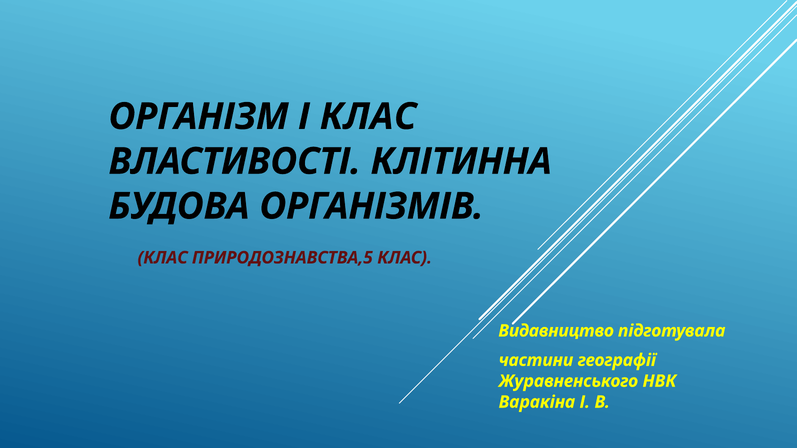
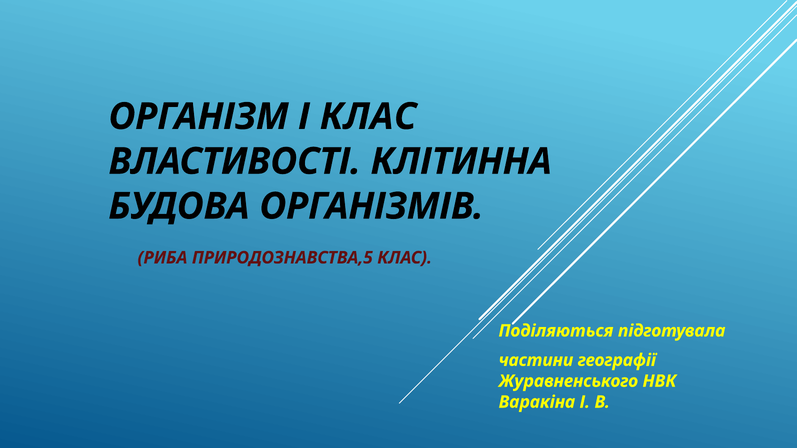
КЛАС: КЛАС -> РИБА (162, 258)
Видавництво: Видавництво -> Поділяються (556, 331)
